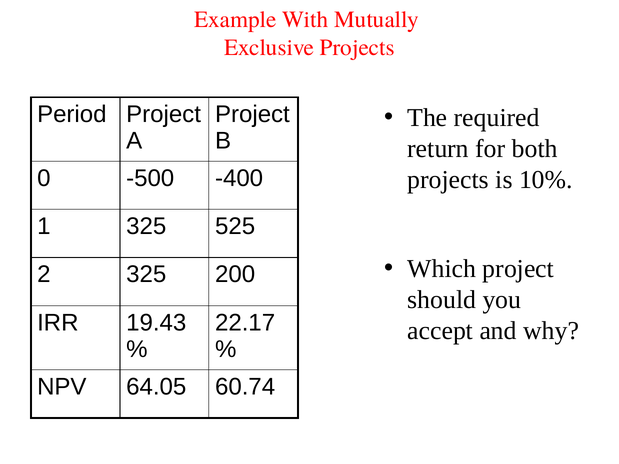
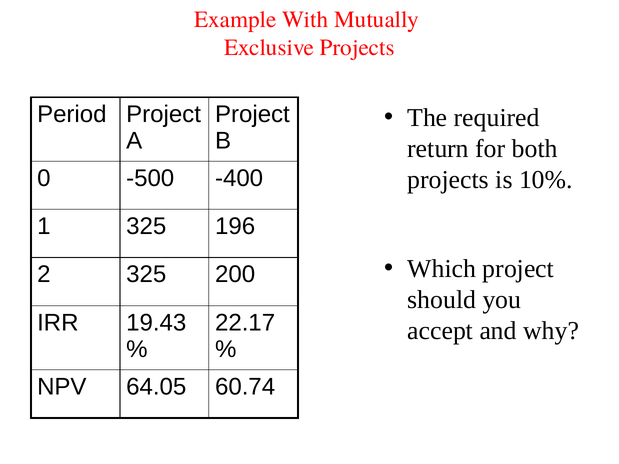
525: 525 -> 196 (235, 226)
